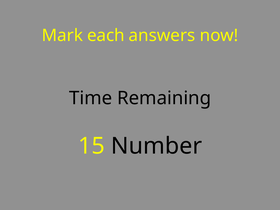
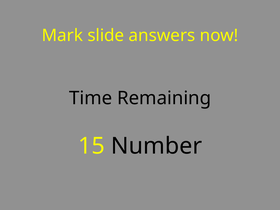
each: each -> slide (106, 35)
